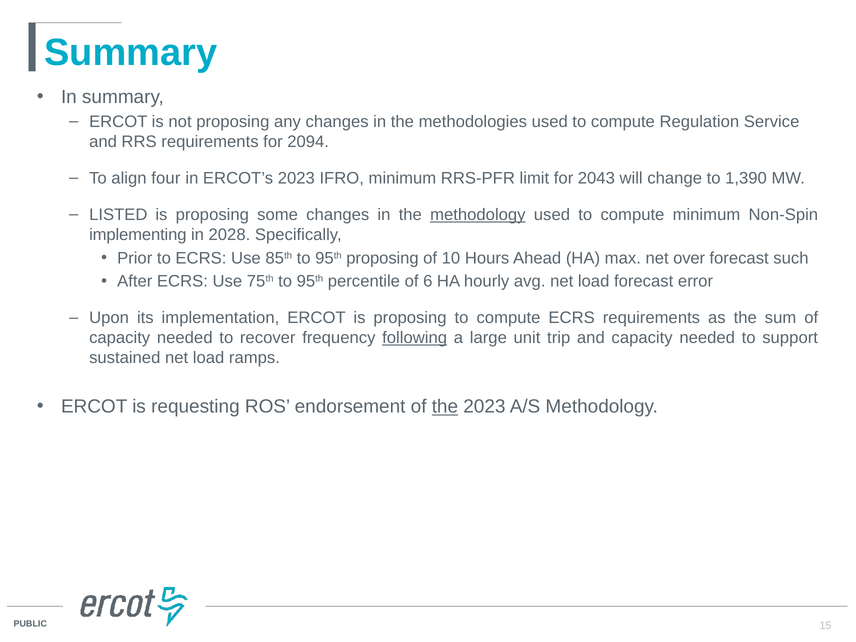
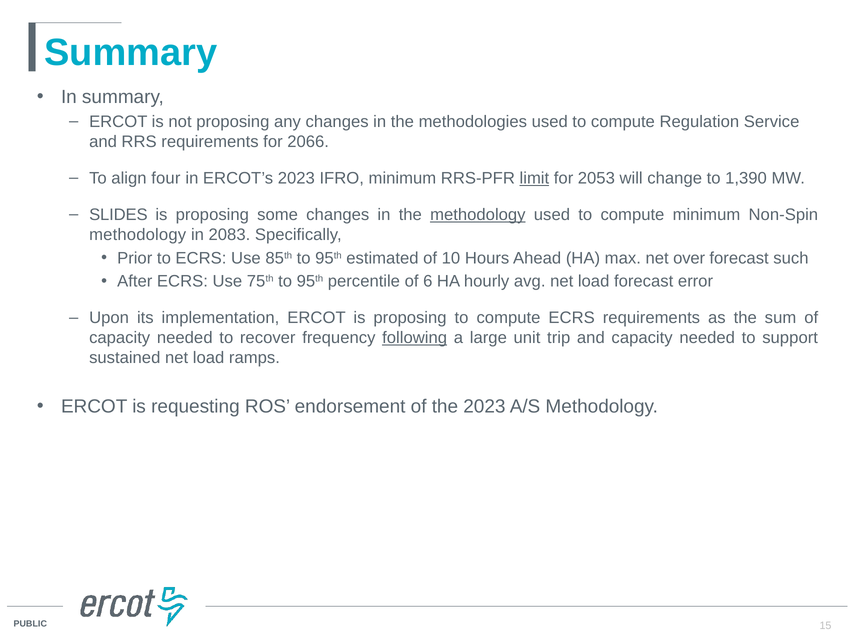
2094: 2094 -> 2066 (308, 142)
limit underline: none -> present (534, 178)
2043: 2043 -> 2053 (596, 178)
LISTED: LISTED -> SLIDES (118, 215)
implementing: implementing -> methodology (138, 235)
2028: 2028 -> 2083 (229, 235)
95th proposing: proposing -> estimated (382, 258)
the underline: present -> none (445, 407)
